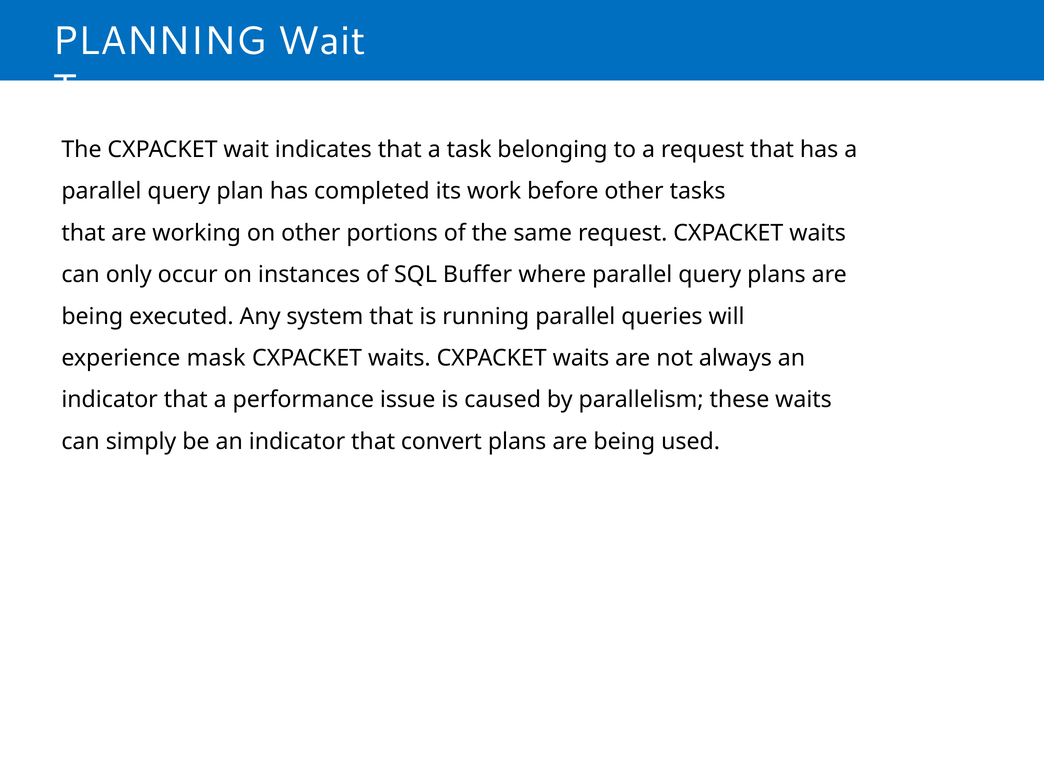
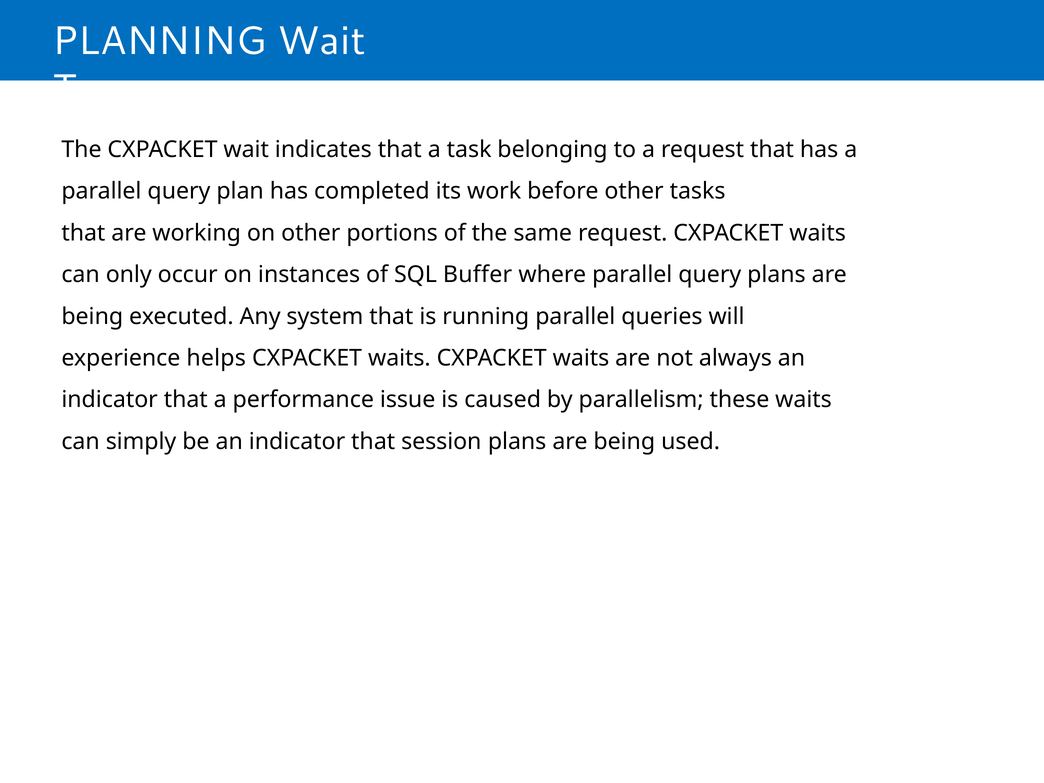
mask: mask -> helps (216, 358)
convert: convert -> session (441, 442)
